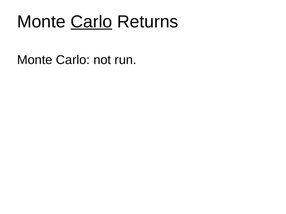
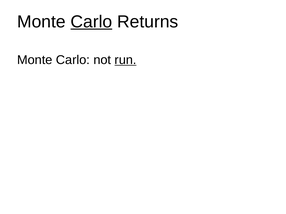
run underline: none -> present (126, 60)
